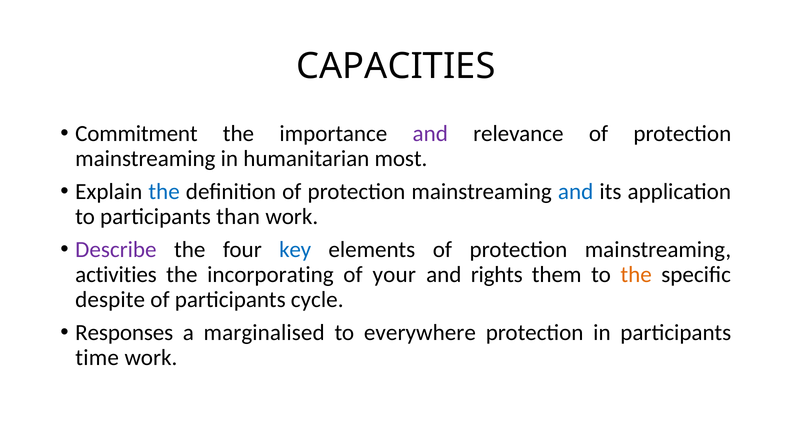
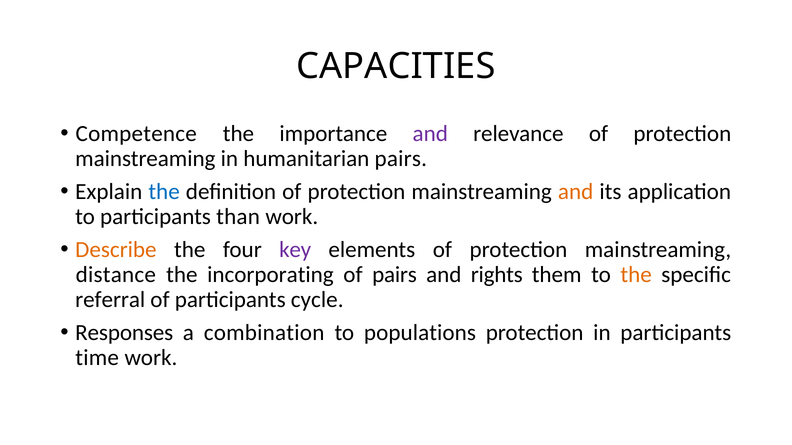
Commitment: Commitment -> Competence (136, 134)
humanitarian most: most -> pairs (401, 159)
and colour: blue -> orange (576, 192)
Describe colour: purple -> orange (116, 250)
key colour: blue -> purple (295, 250)
activities: activities -> distance (116, 275)
of your: your -> pairs (394, 275)
despite: despite -> referral (110, 300)
marginalised: marginalised -> combination (264, 333)
everywhere: everywhere -> populations (420, 333)
